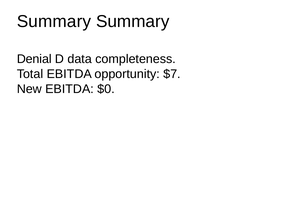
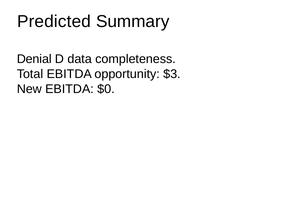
Summary: Summary -> Predicted (54, 21)
$7: $7 -> $3 (172, 74)
